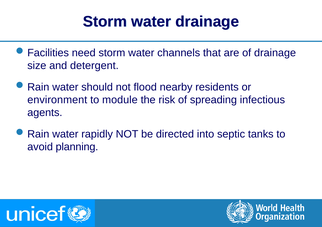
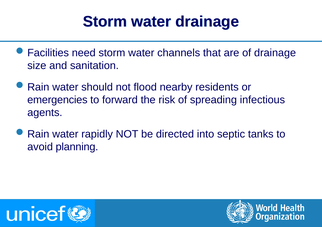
detergent: detergent -> sanitation (94, 66)
environment: environment -> emergencies (57, 100)
module: module -> forward (120, 100)
